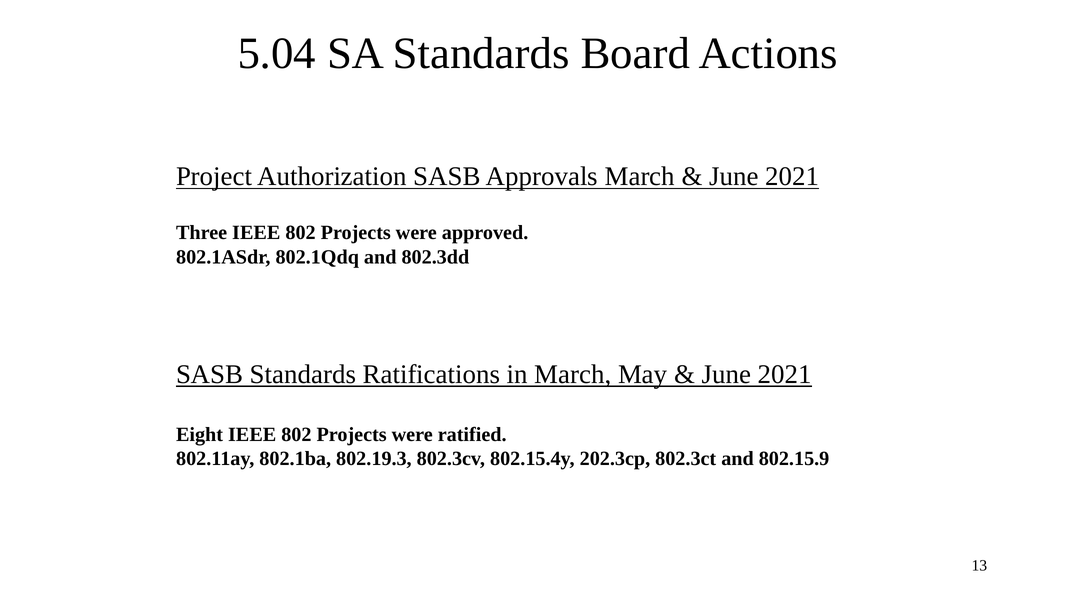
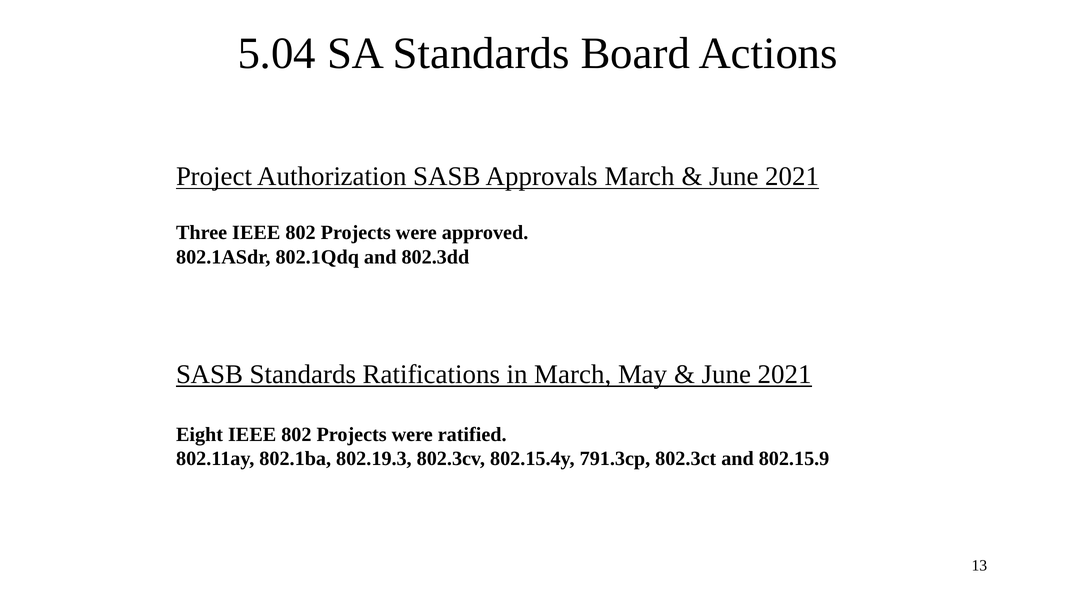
202.3cp: 202.3cp -> 791.3cp (615, 459)
